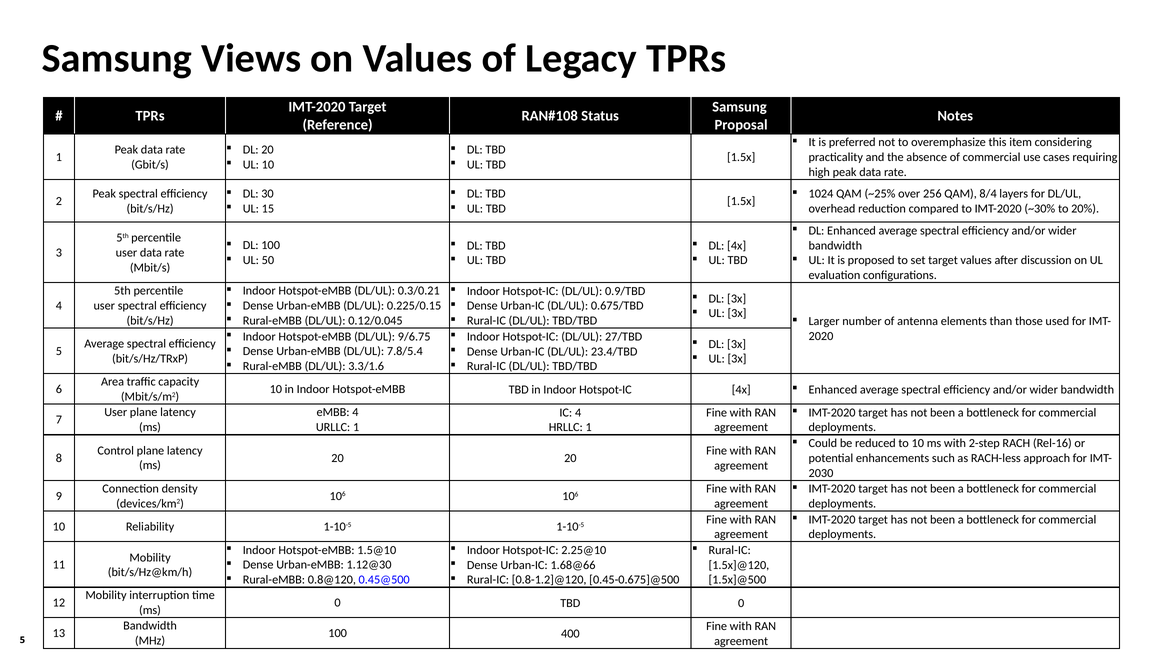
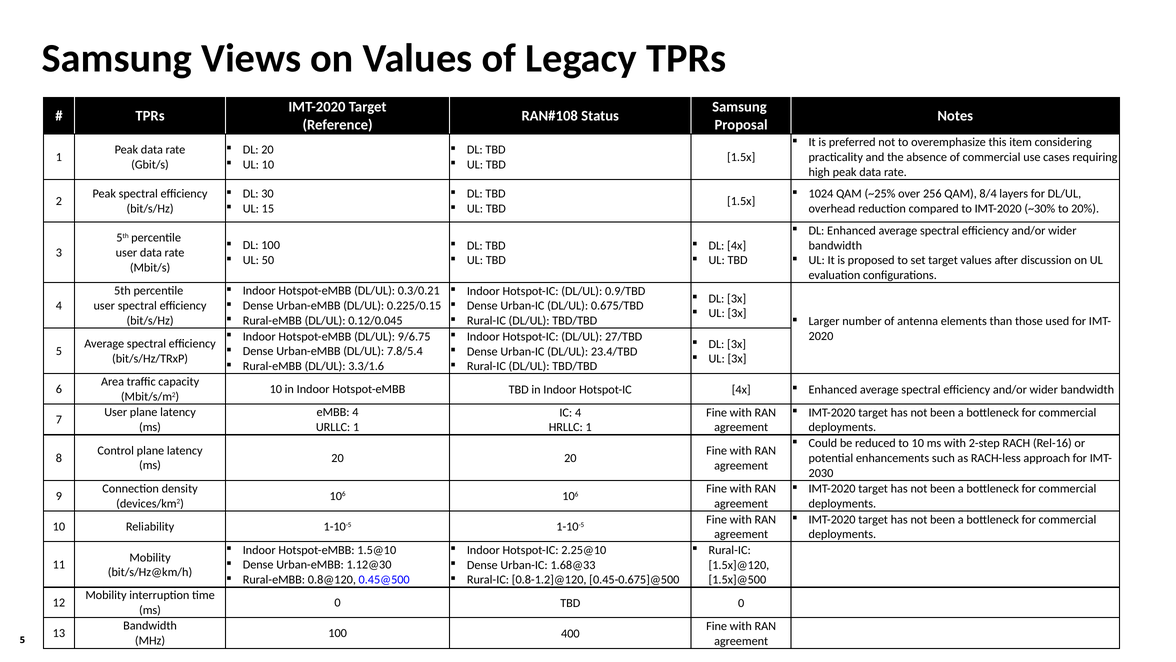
1.68@66: 1.68@66 -> 1.68@33 (573, 565)
